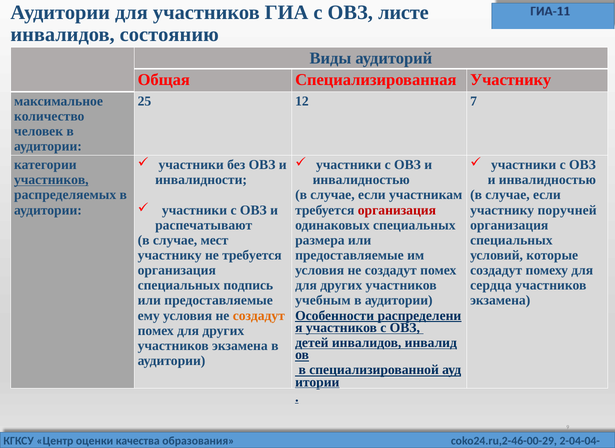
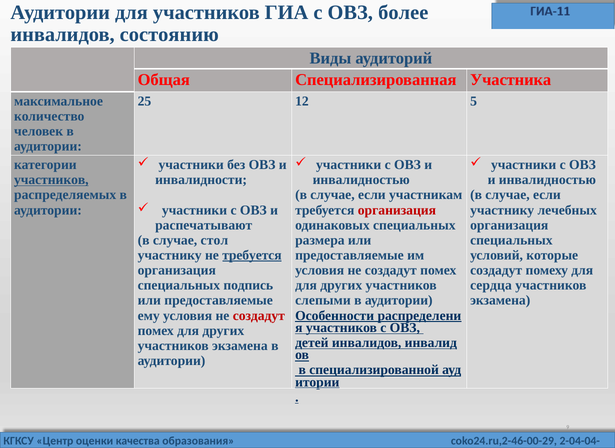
листе: листе -> более (403, 13)
Специализированная Участнику: Участнику -> Участника (511, 80)
7: 7 -> 5 (474, 101)
поручней: поручней -> лечебных (567, 210)
мест: мест -> стол (214, 240)
требуется underline: none -> present (252, 255)
учебным: учебным -> слепыми (323, 300)
создадут colour: orange -> red (259, 315)
